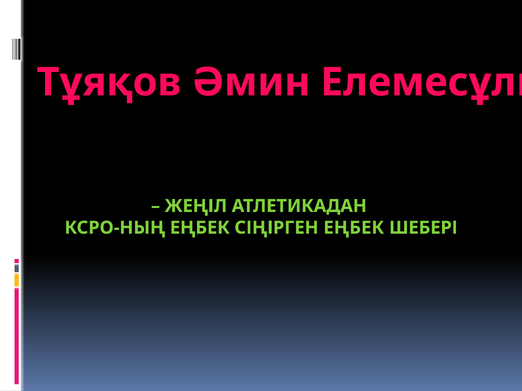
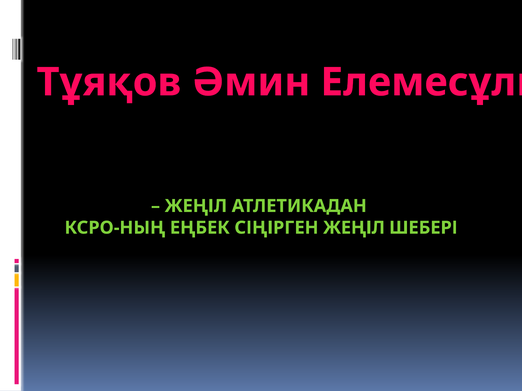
СІҢІРГЕН ЕҢБЕК: ЕҢБЕК -> ЖЕҢІЛ (354, 228)
